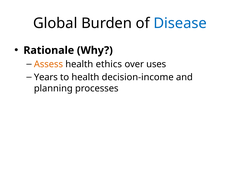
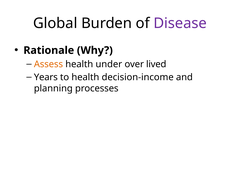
Disease colour: blue -> purple (180, 23)
ethics: ethics -> under (109, 64)
uses: uses -> lived (156, 64)
